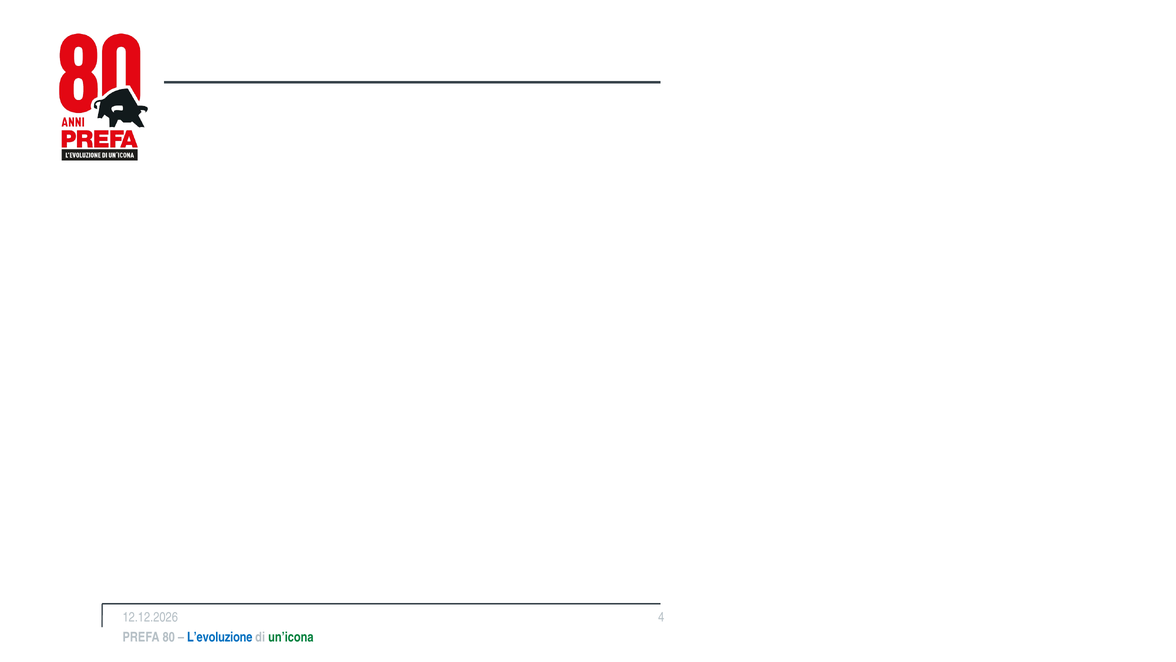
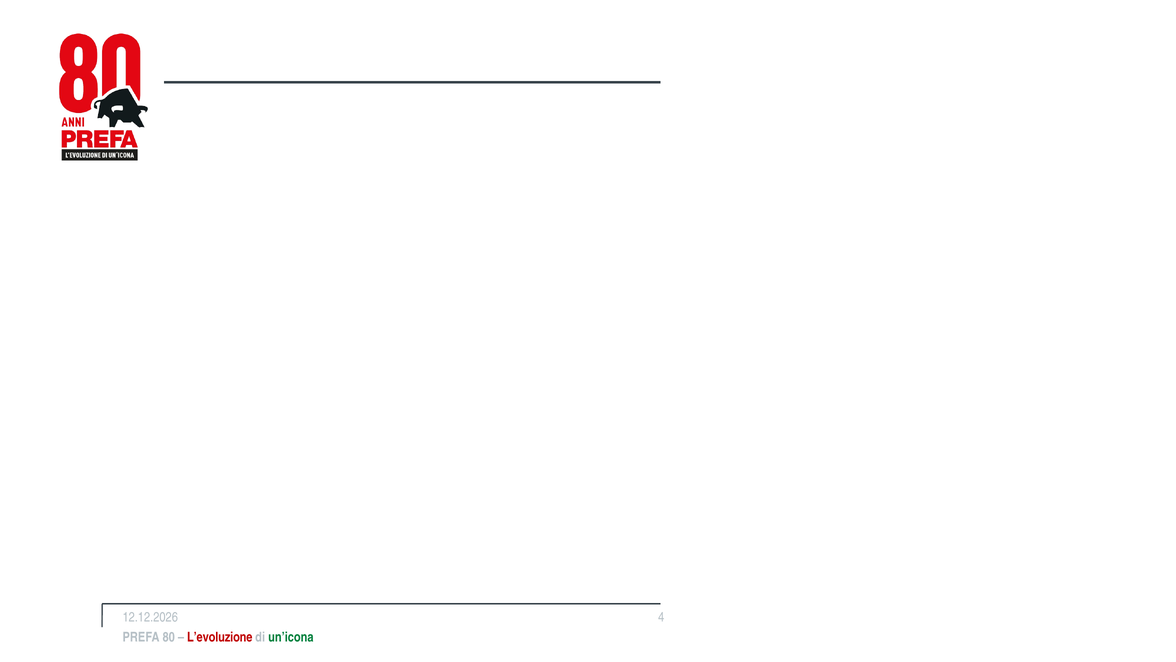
L’evoluzione colour: blue -> red (220, 637)
